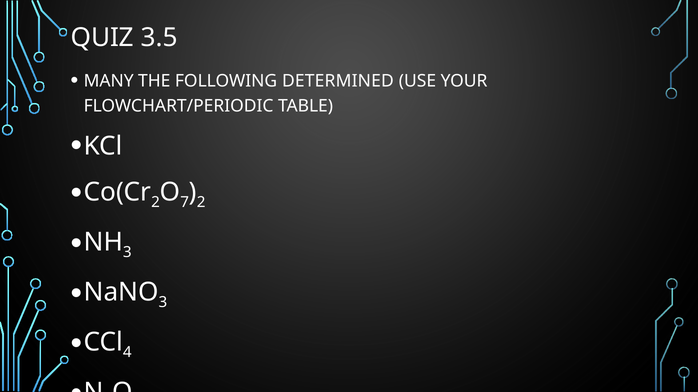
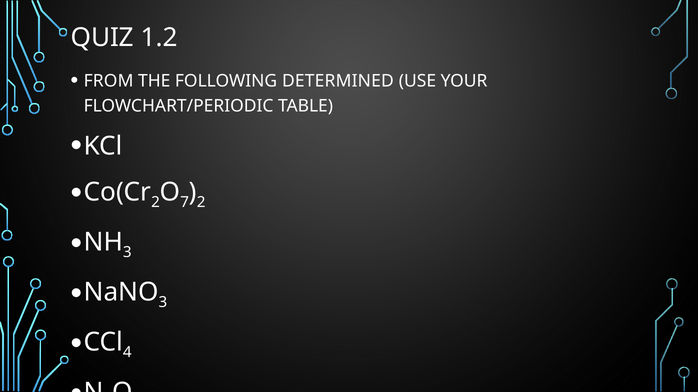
3.5: 3.5 -> 1.2 (159, 38)
MANY: MANY -> FROM (109, 81)
